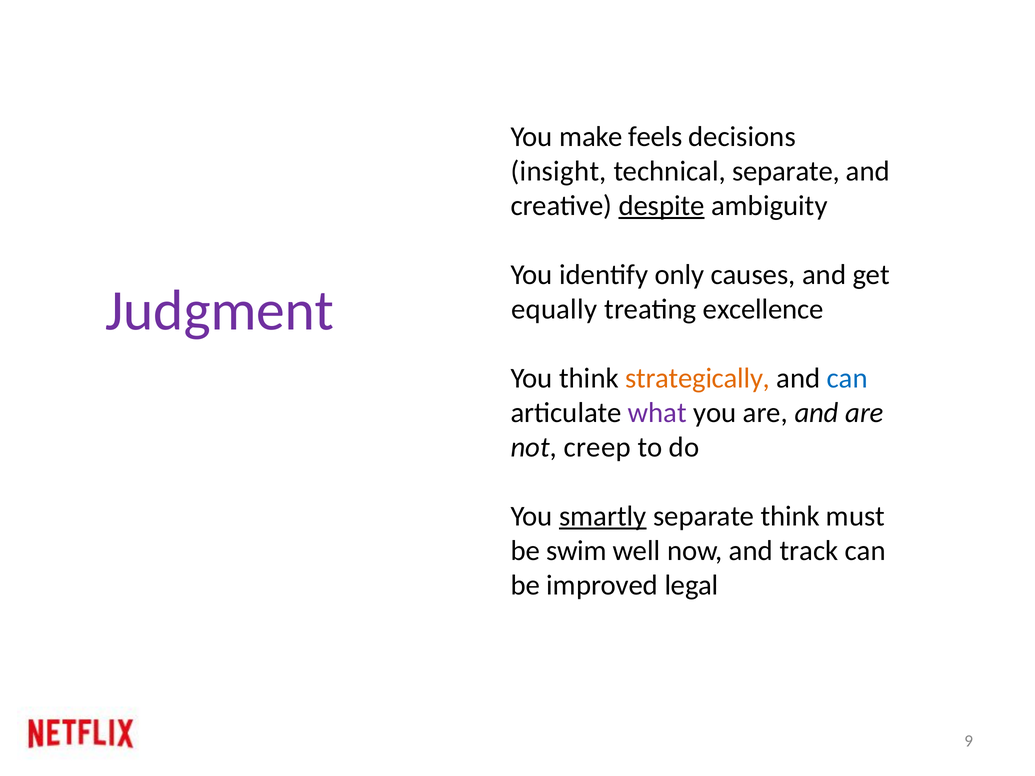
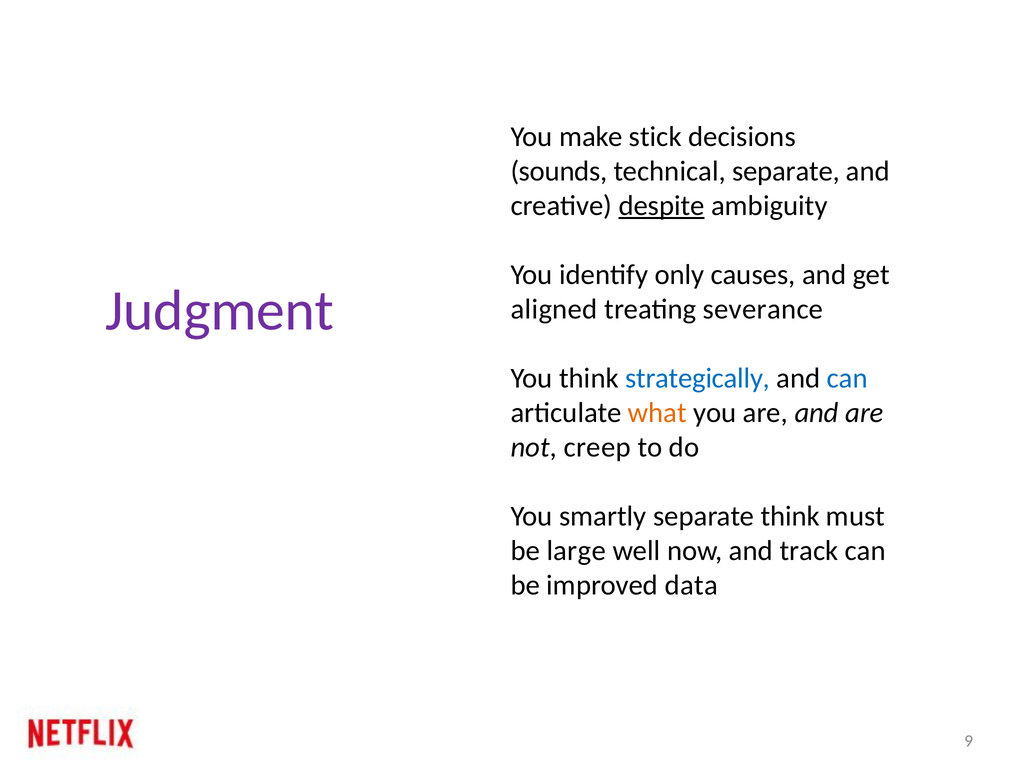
feels: feels -> stick (655, 137)
insight: insight -> sounds (559, 171)
equally: equally -> aligned (554, 309)
excellence: excellence -> severance (763, 309)
strategically colour: orange -> blue (698, 378)
what colour: purple -> orange (657, 413)
smartly underline: present -> none (603, 516)
swim: swim -> large (576, 551)
legal: legal -> data (691, 585)
